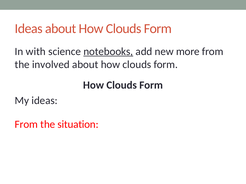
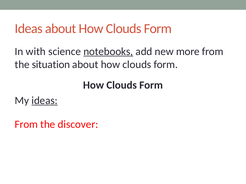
involved: involved -> situation (51, 65)
ideas underline: none -> present (45, 101)
situation: situation -> discover (78, 125)
